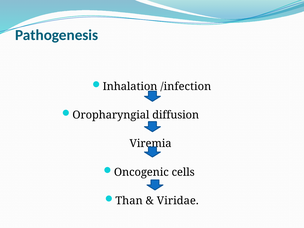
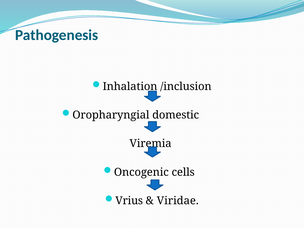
/infection: /infection -> /inclusion (186, 86)
diffusion: diffusion -> domestic (176, 115)
Than: Than -> Vrius (129, 201)
